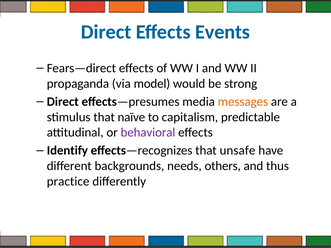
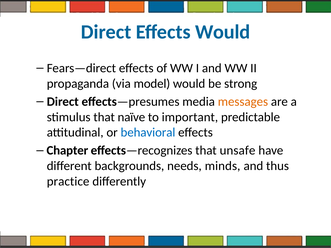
Effects Events: Events -> Would (223, 32)
capitalism: capitalism -> important (190, 117)
behavioral colour: purple -> blue (148, 133)
Identify: Identify -> Chapter (67, 151)
others: others -> minds (223, 166)
